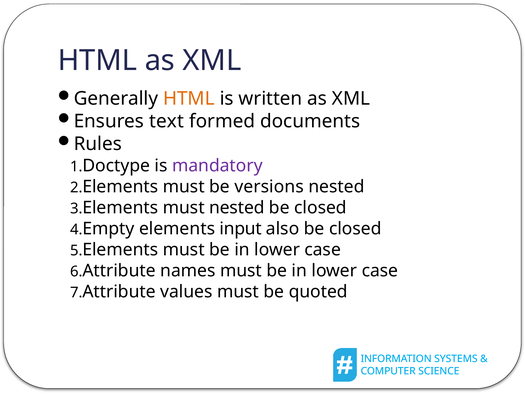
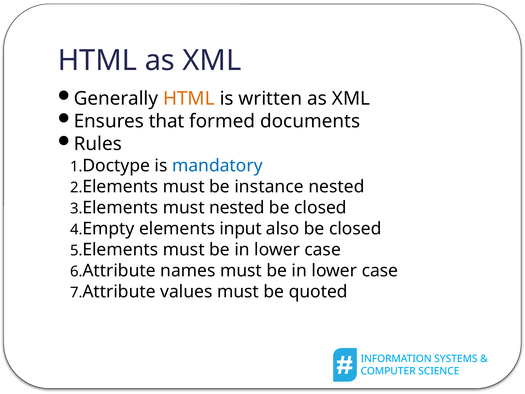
text: text -> that (167, 121)
mandatory colour: purple -> blue (217, 166)
versions: versions -> instance (269, 187)
